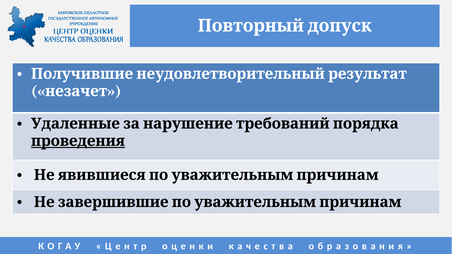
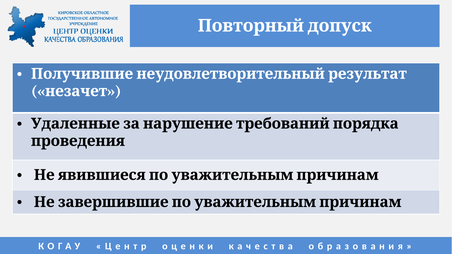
проведения underline: present -> none (78, 141)
